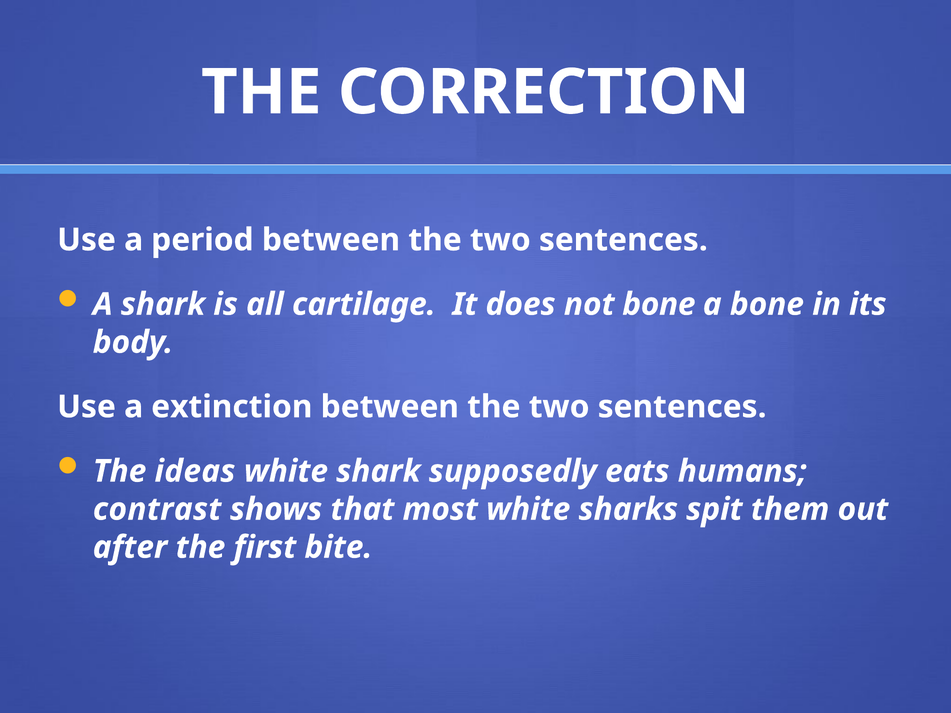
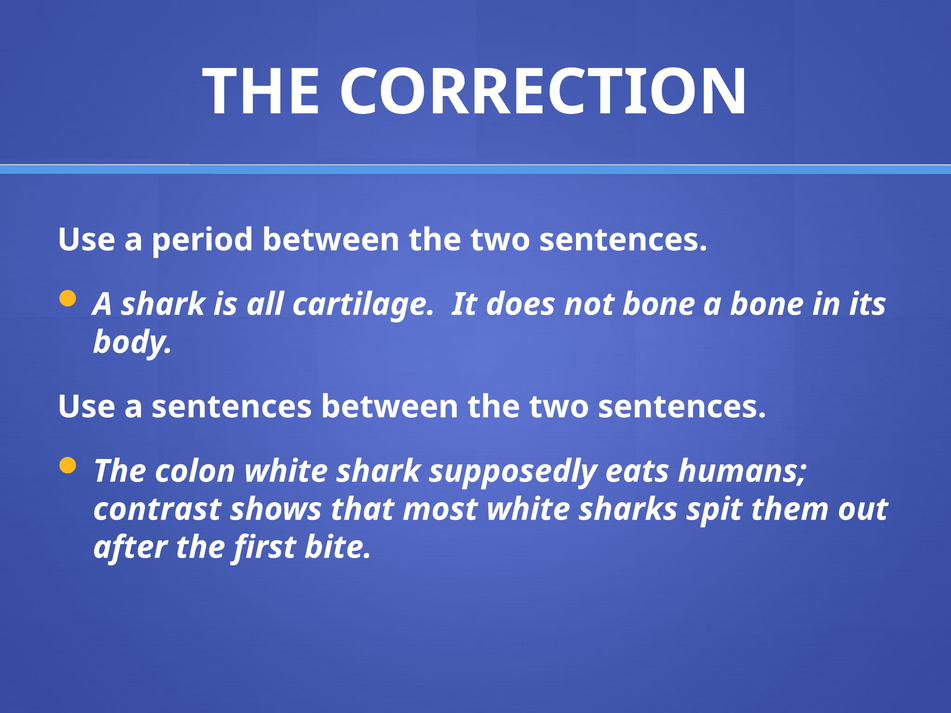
a extinction: extinction -> sentences (232, 407)
ideas: ideas -> colon (195, 471)
